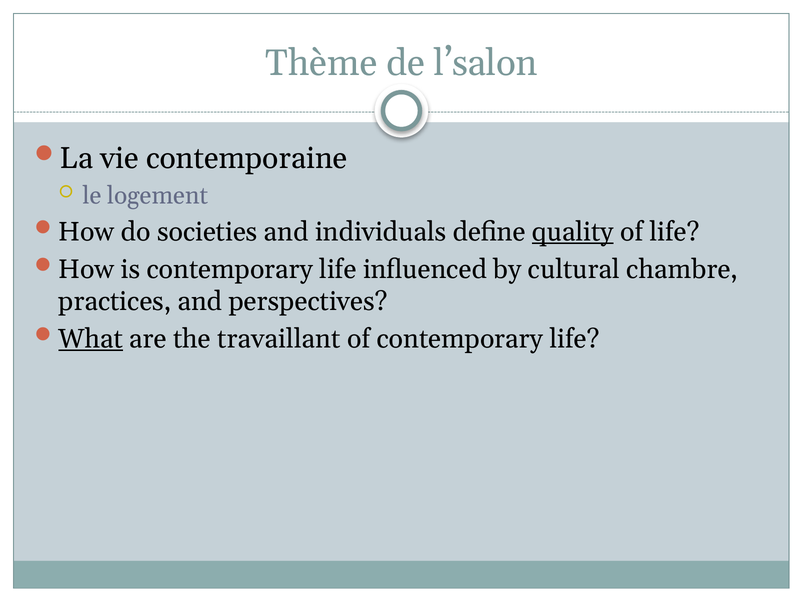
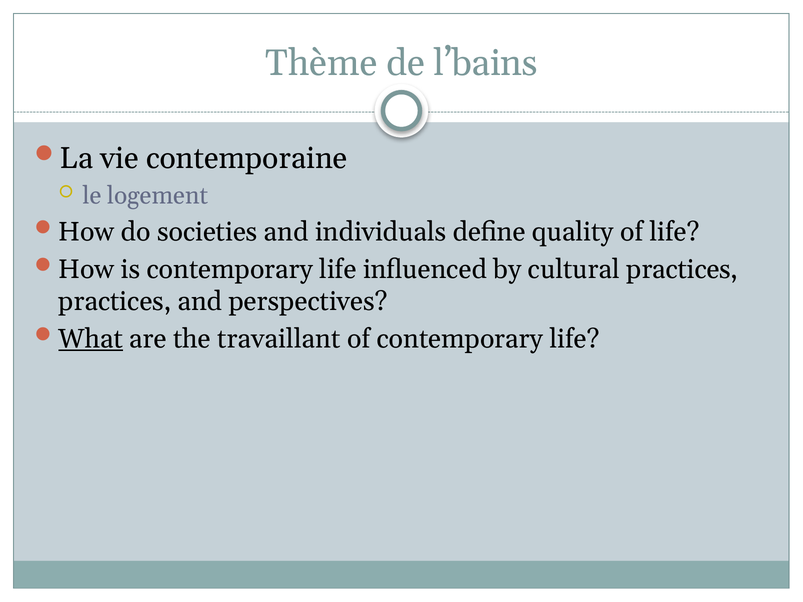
l’salon: l’salon -> l’bains (486, 63)
quality underline: present -> none (573, 232)
cultural chambre: chambre -> practices (682, 269)
